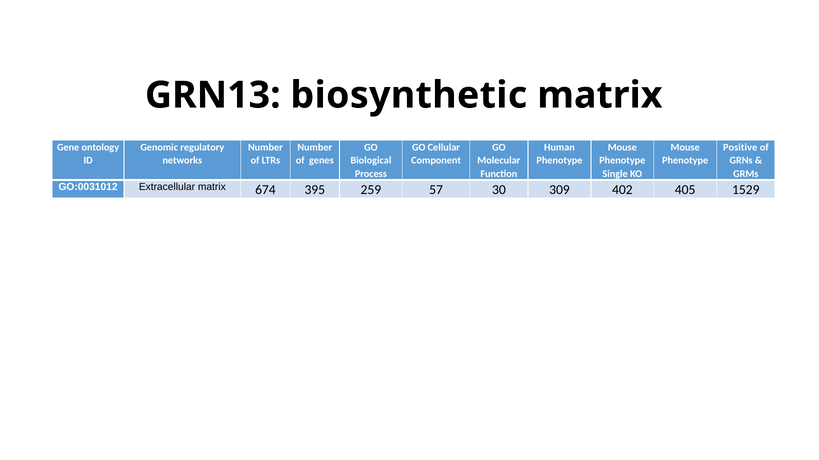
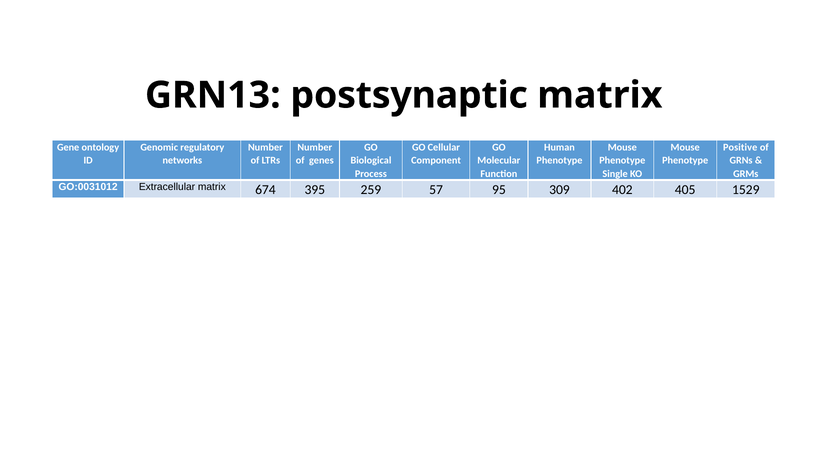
biosynthetic: biosynthetic -> postsynaptic (409, 95)
30: 30 -> 95 (499, 190)
